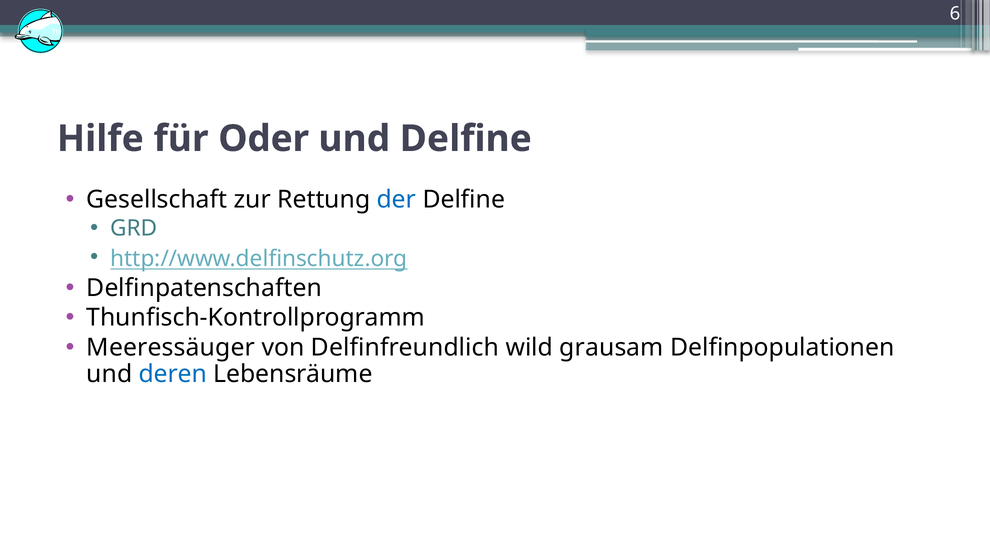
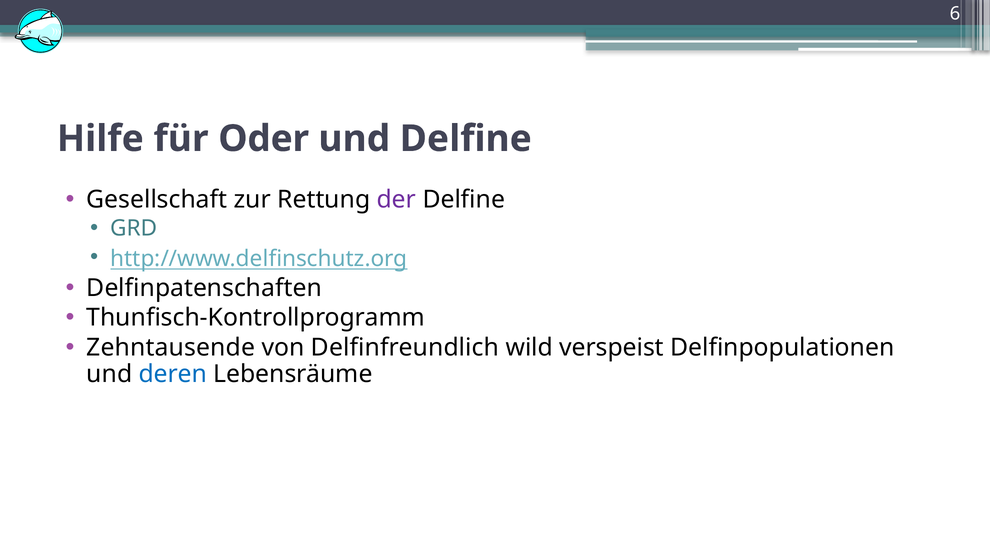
der colour: blue -> purple (396, 200)
Meeressäuger: Meeressäuger -> Zehntausende (171, 347)
grausam: grausam -> verspeist (612, 347)
